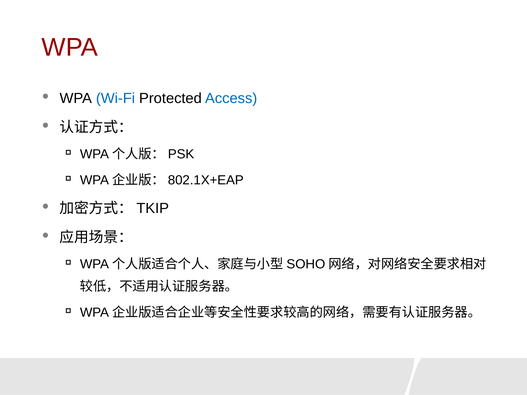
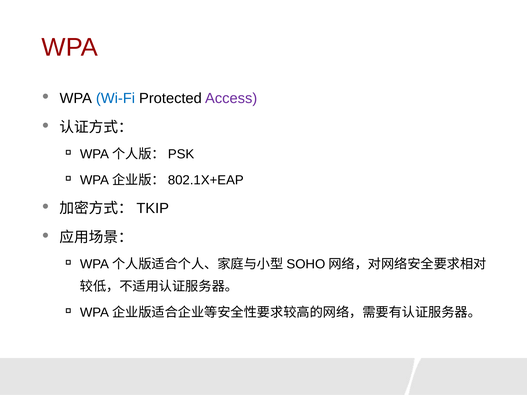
Access colour: blue -> purple (231, 98)
